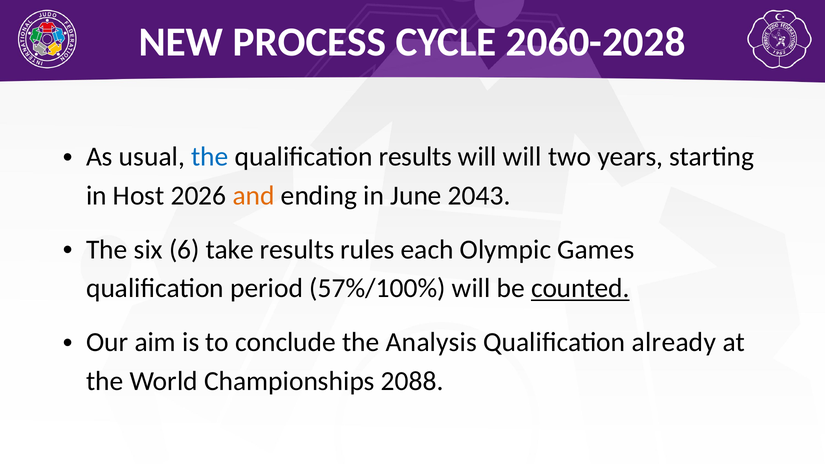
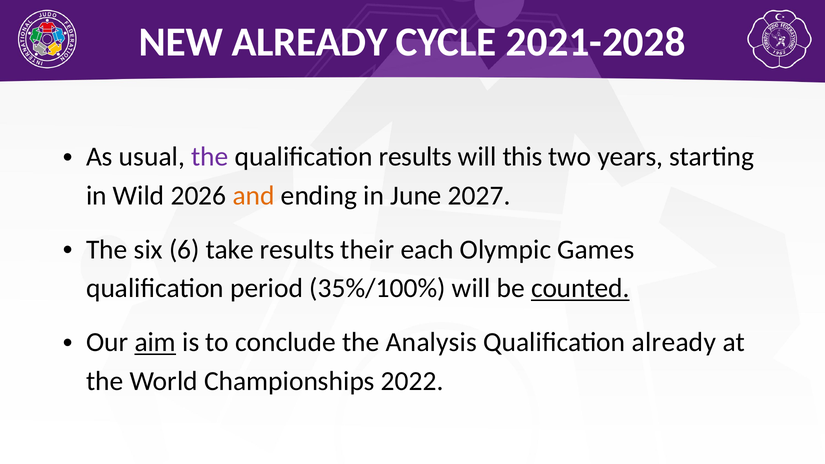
NEW PROCESS: PROCESS -> ALREADY (310, 42)
2060-2028: 2060-2028 -> 2021-2028 (596, 42)
the colour: blue -> purple (210, 157)
will will: will -> this (522, 157)
Host: Host -> Wild (139, 196)
2043: 2043 -> 2027 (479, 196)
rules: rules -> their (367, 250)
57%/100%: 57%/100% -> 35%/100% (377, 288)
aim underline: none -> present (155, 342)
2088: 2088 -> 2022 (412, 381)
